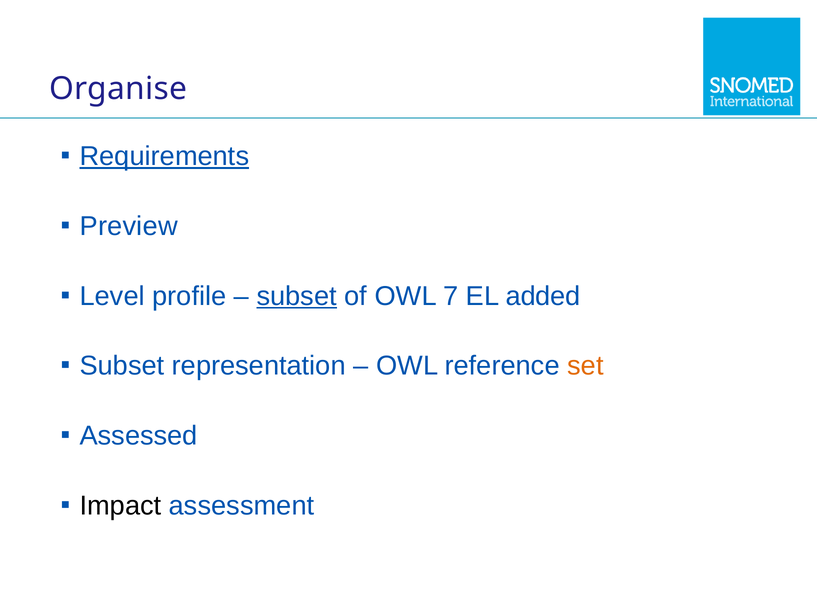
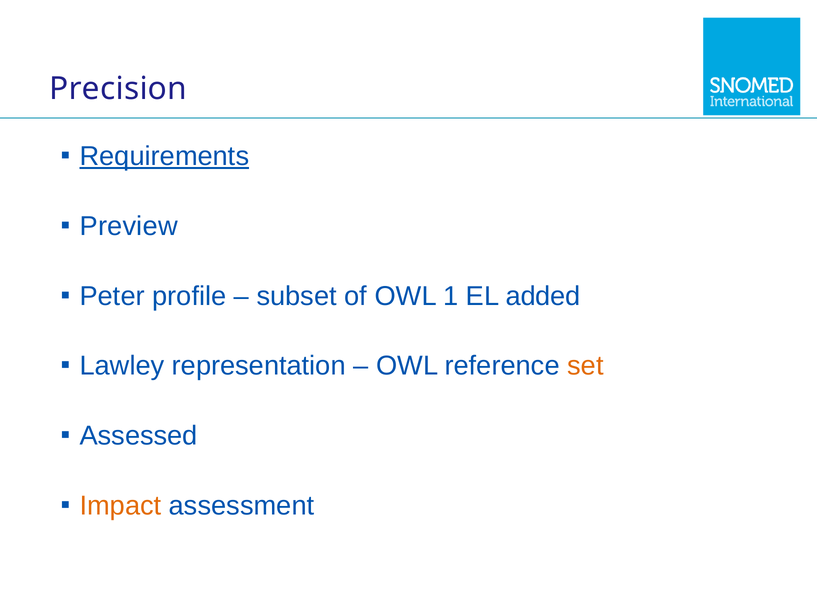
Organise: Organise -> Precision (118, 89)
Level: Level -> Peter (112, 296)
subset underline: present -> none (297, 296)
7: 7 -> 1 (451, 296)
Subset: Subset -> Lawley (122, 366)
Impact colour: black -> orange (120, 505)
